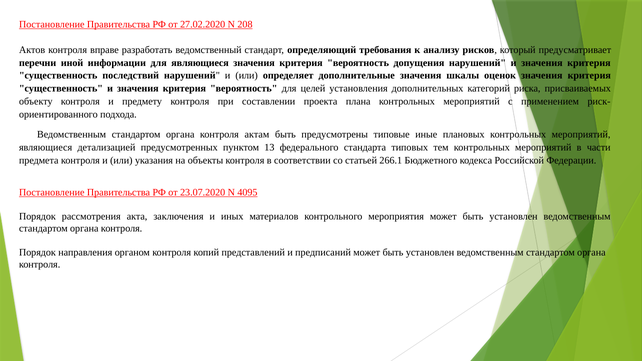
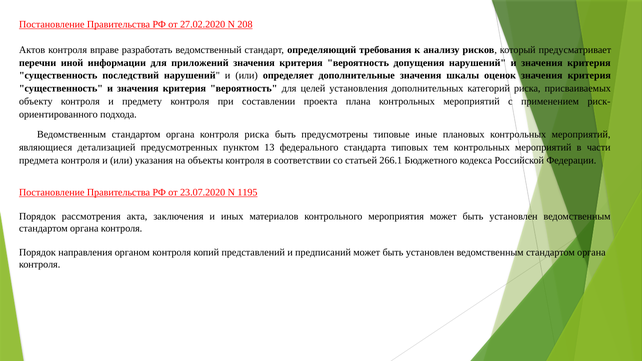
для являющиеся: являющиеся -> приложений (200, 63)
контроля актам: актам -> риска (257, 135)
4095: 4095 -> 1195 (247, 193)
